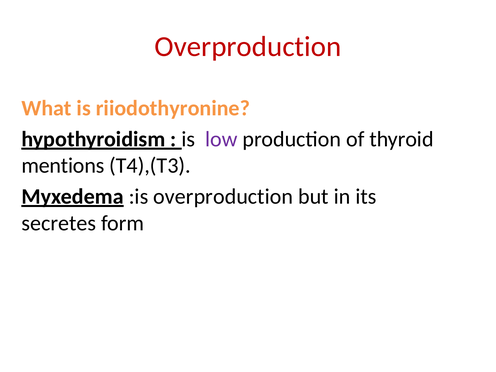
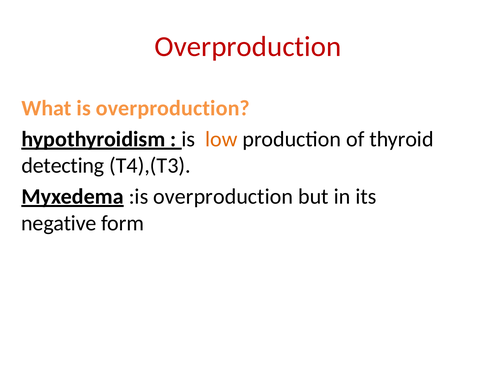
is riiodothyronine: riiodothyronine -> overproduction (173, 108)
low colour: purple -> orange (221, 139)
mentions: mentions -> detecting (63, 166)
secretes: secretes -> negative (59, 223)
